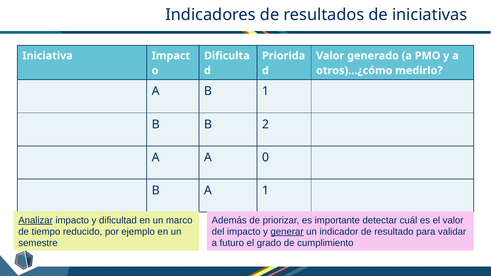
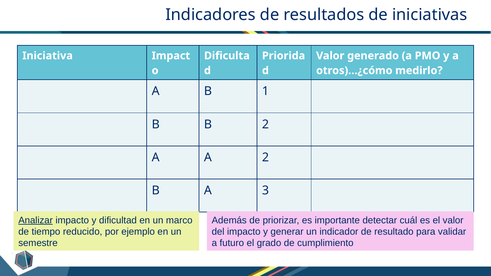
A 0: 0 -> 2 (266, 157)
A 1: 1 -> 3 (266, 191)
generar underline: present -> none (287, 232)
